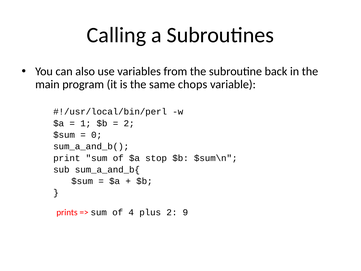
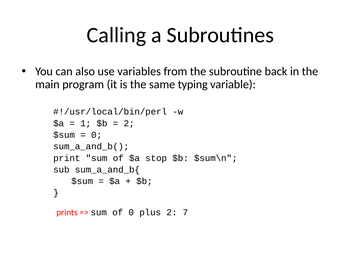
chops: chops -> typing (193, 84)
of 4: 4 -> 0 (131, 212)
9: 9 -> 7 (185, 212)
